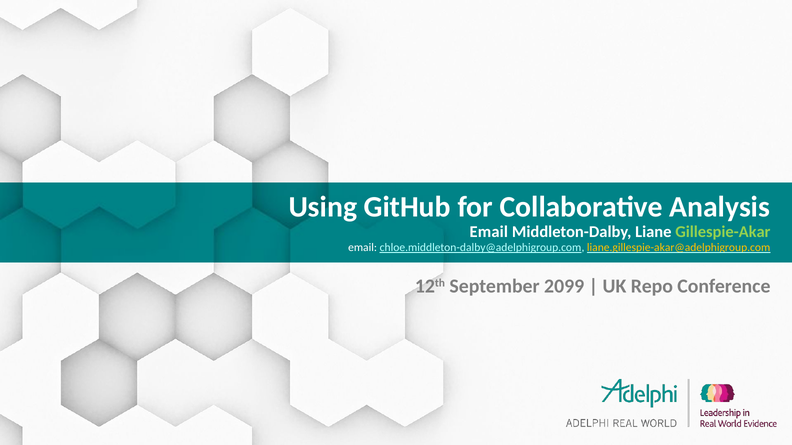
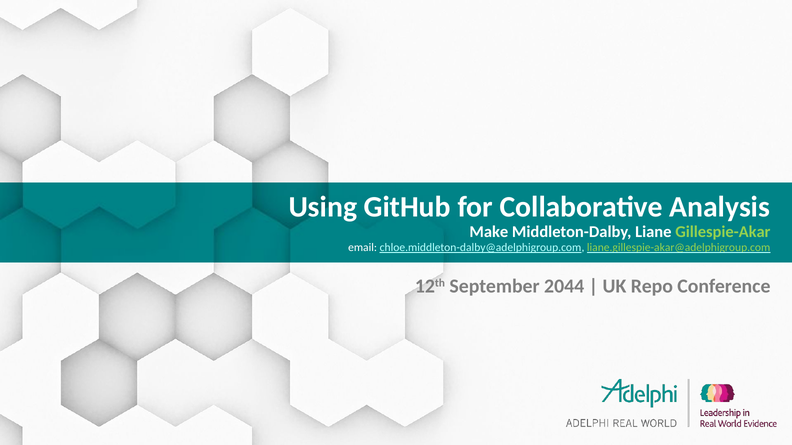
Email: Email -> Make (489, 232)
liane.gillespie-akar@adelphigroup.com colour: yellow -> light green (679, 248)
2099: 2099 -> 2044 (564, 286)
